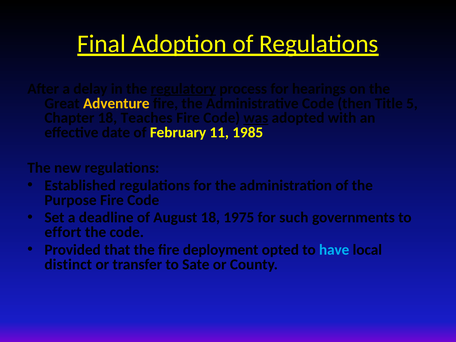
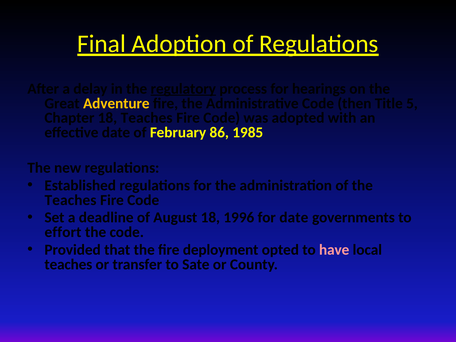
was underline: present -> none (256, 118)
11: 11 -> 86 (219, 133)
Purpose: Purpose -> Teaches (71, 200)
1975: 1975 -> 1996 (239, 218)
for such: such -> date (294, 218)
have colour: light blue -> pink (334, 250)
distinct: distinct -> teaches (68, 264)
